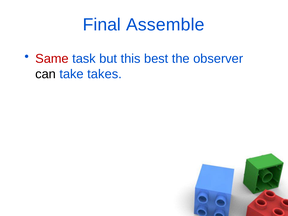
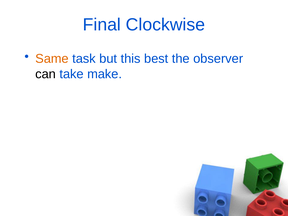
Assemble: Assemble -> Clockwise (165, 25)
Same colour: red -> orange (52, 59)
takes: takes -> make (105, 74)
